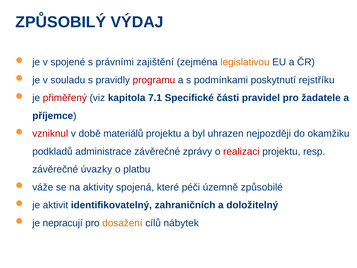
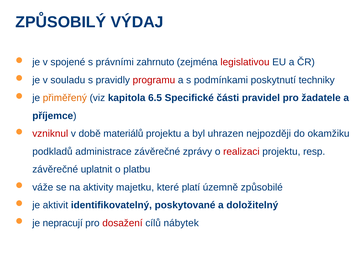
zajištění: zajištění -> zahrnuto (155, 62)
legislativou colour: orange -> red (245, 62)
rejstříku: rejstříku -> techniky (317, 80)
přiměřený colour: red -> orange (65, 98)
7.1: 7.1 -> 6.5 (155, 98)
úvazky: úvazky -> uplatnit (97, 169)
spojená: spojená -> majetku (135, 187)
péči: péči -> platí (191, 187)
zahraničních: zahraničních -> poskytované (185, 205)
dosažení colour: orange -> red (122, 223)
